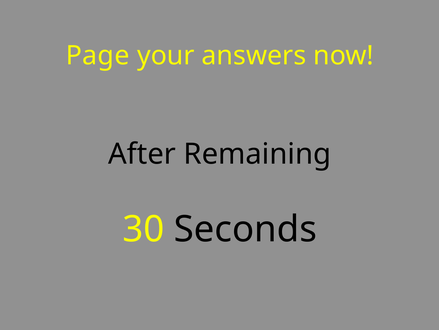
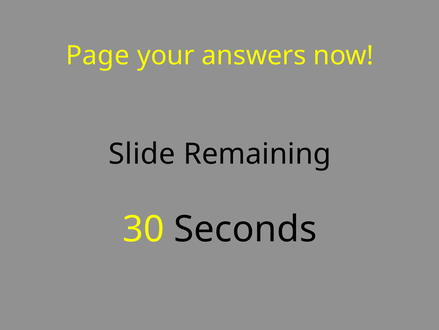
After: After -> Slide (142, 154)
